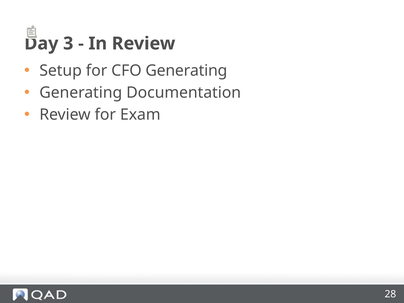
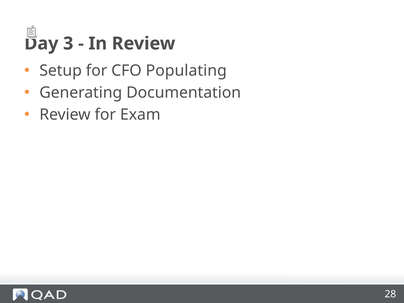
CFO Generating: Generating -> Populating (186, 71)
